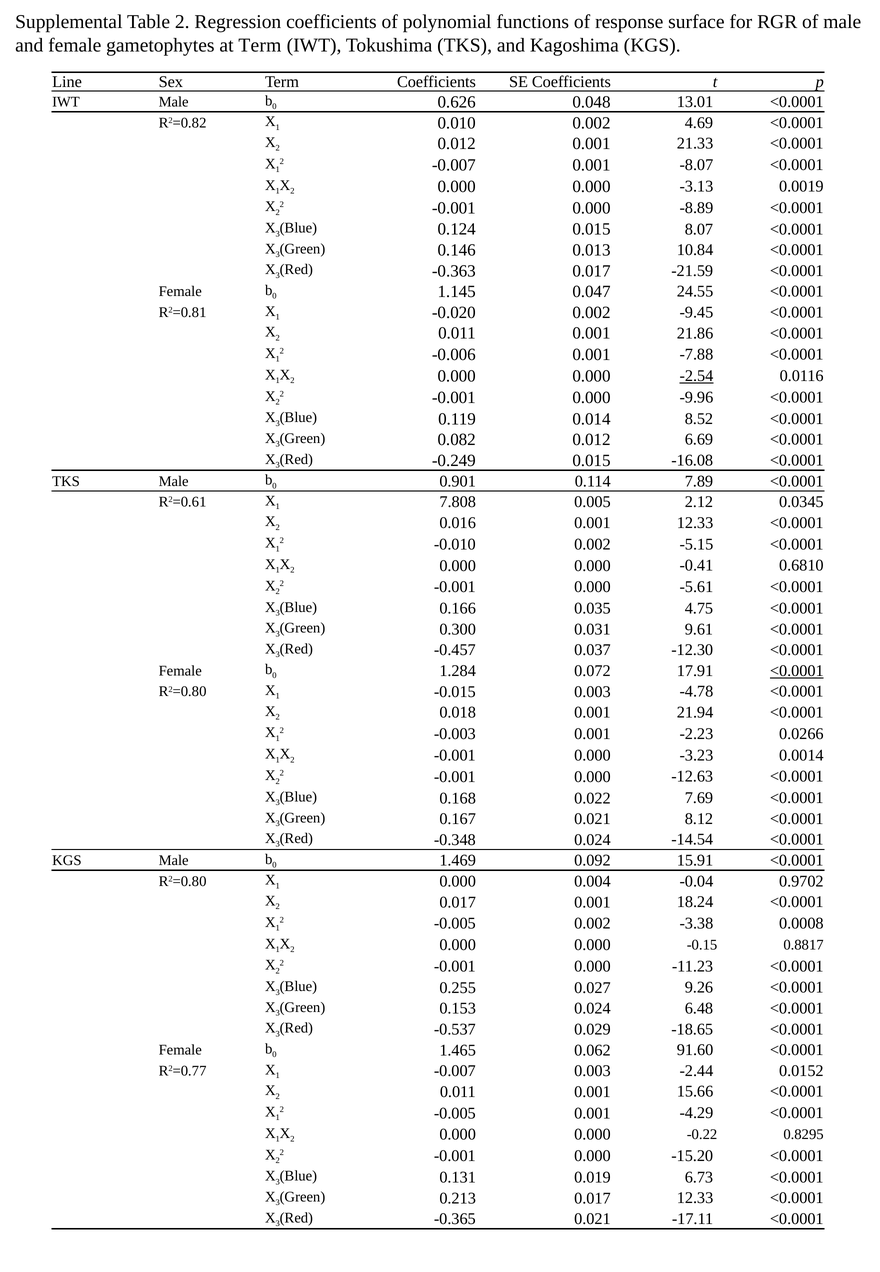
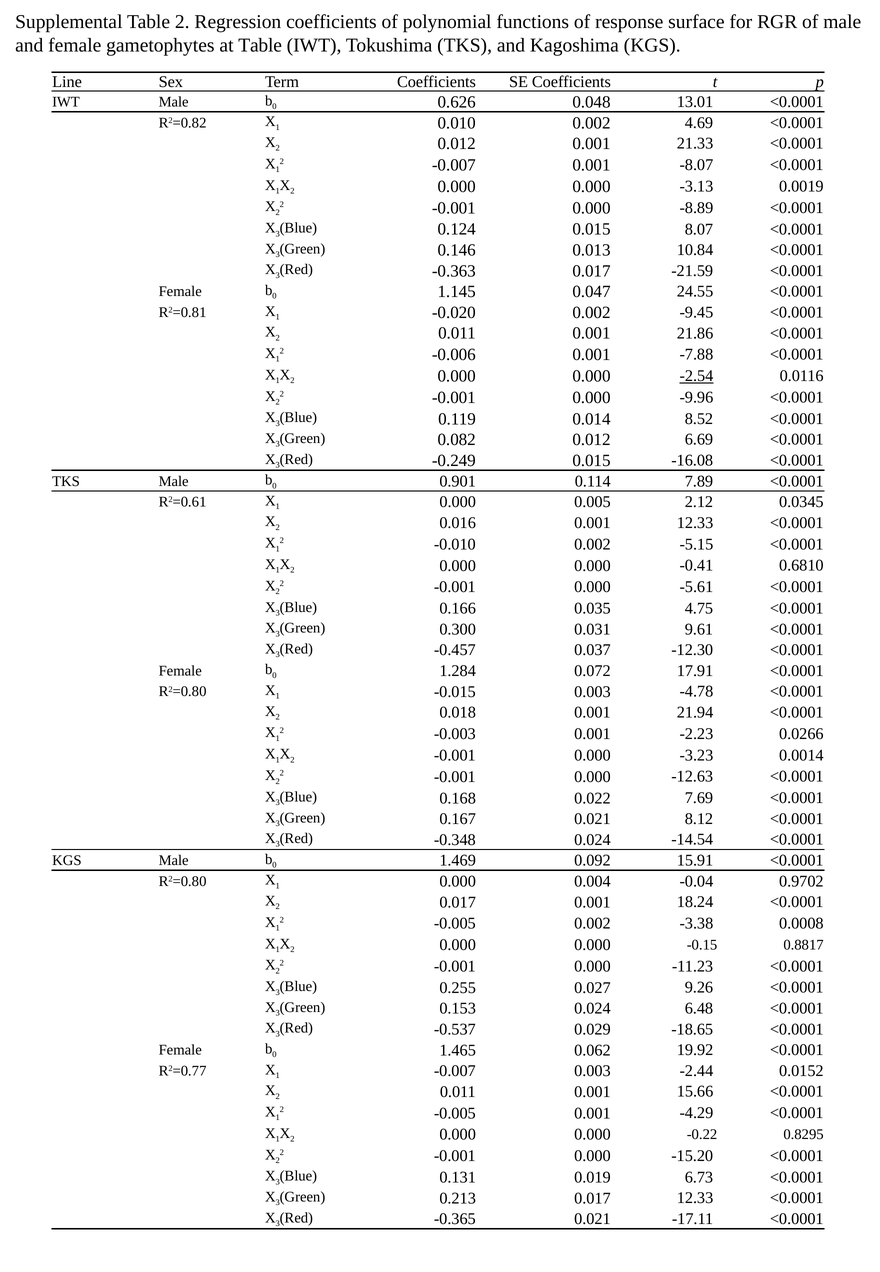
at Term: Term -> Table (260, 45)
7.808: 7.808 -> 0.000 (458, 502)
<0.0001 underline: present -> none (797, 670)
91.60: 91.60 -> 19.92 (695, 1049)
